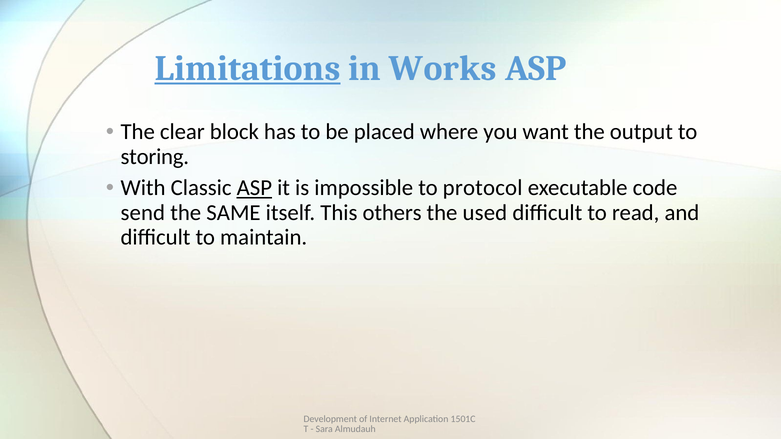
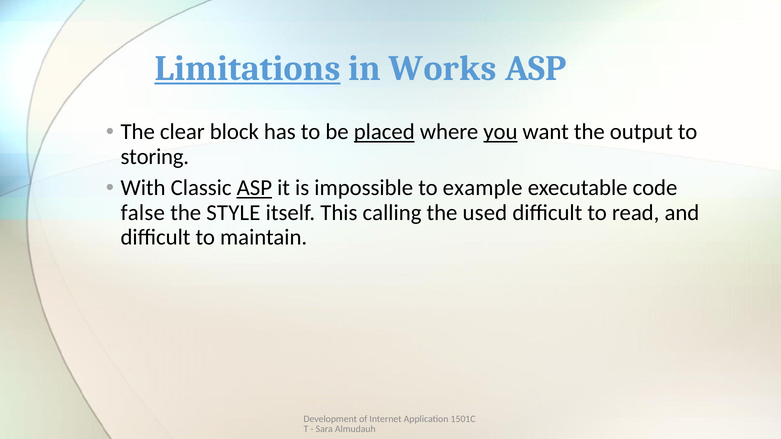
placed underline: none -> present (384, 132)
you underline: none -> present (500, 132)
protocol: protocol -> example (483, 188)
send: send -> false (143, 213)
SAME: SAME -> STYLE (233, 213)
others: others -> calling (392, 213)
